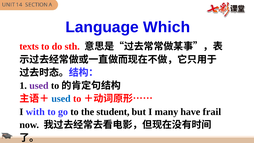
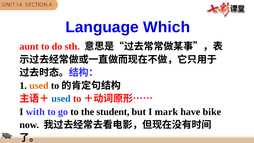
texts: texts -> aunt (29, 46)
used colour: purple -> orange (39, 86)
many: many -> mark (166, 112)
frail: frail -> bike (212, 112)
